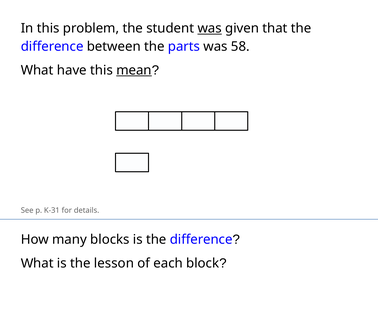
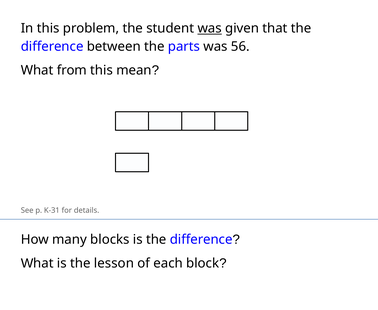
58: 58 -> 56 (240, 46)
have: have -> from (72, 70)
mean underline: present -> none (134, 70)
